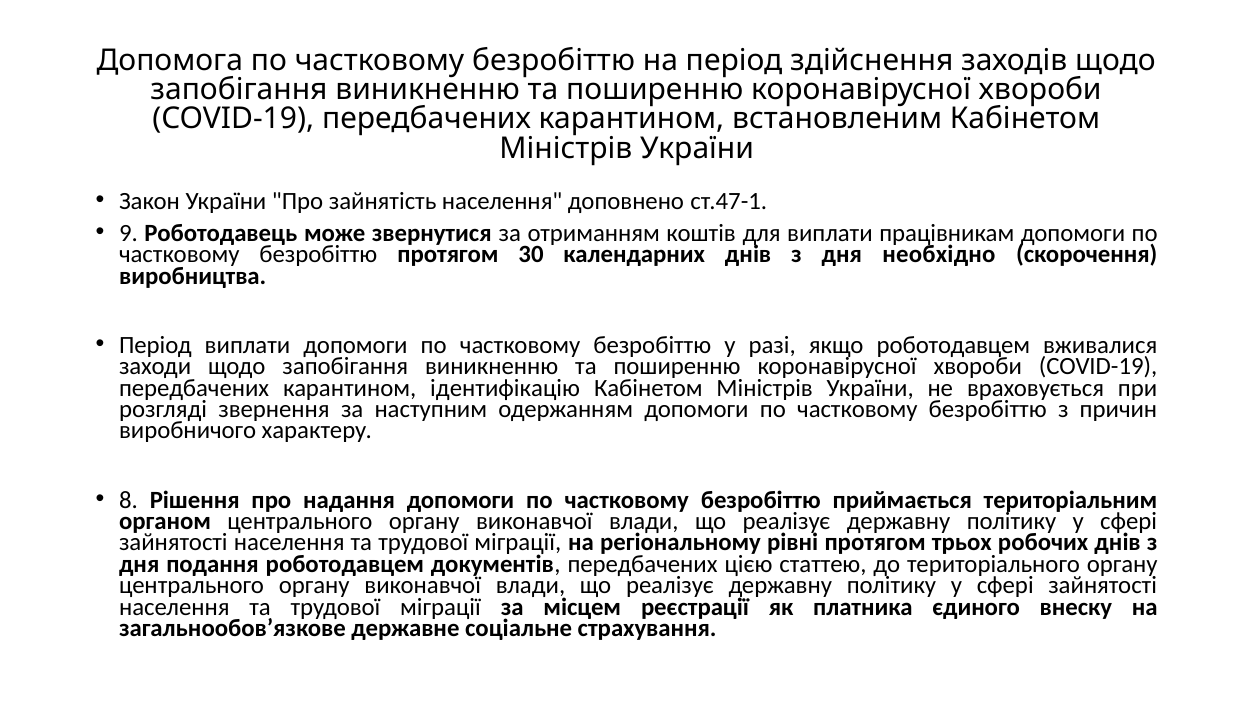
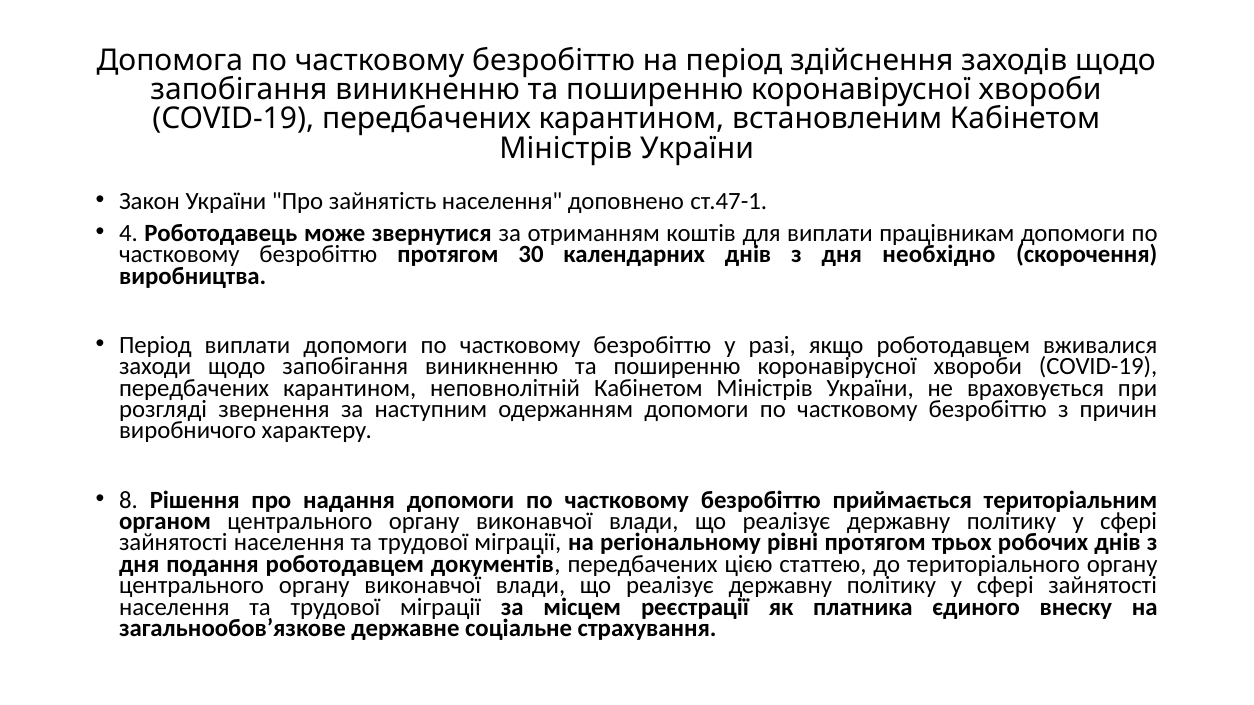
9: 9 -> 4 (129, 233)
ідентифікацію: ідентифікацію -> неповнолітній (505, 388)
